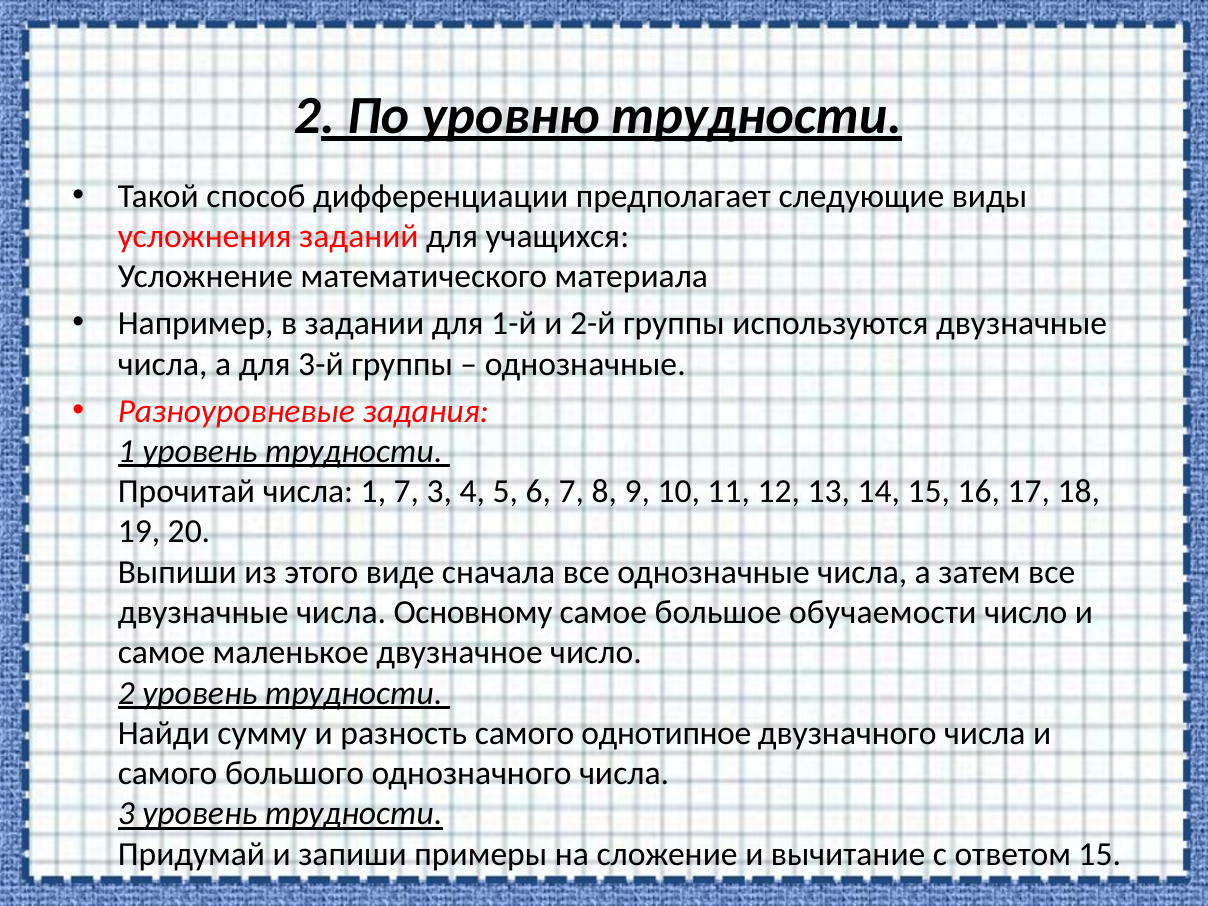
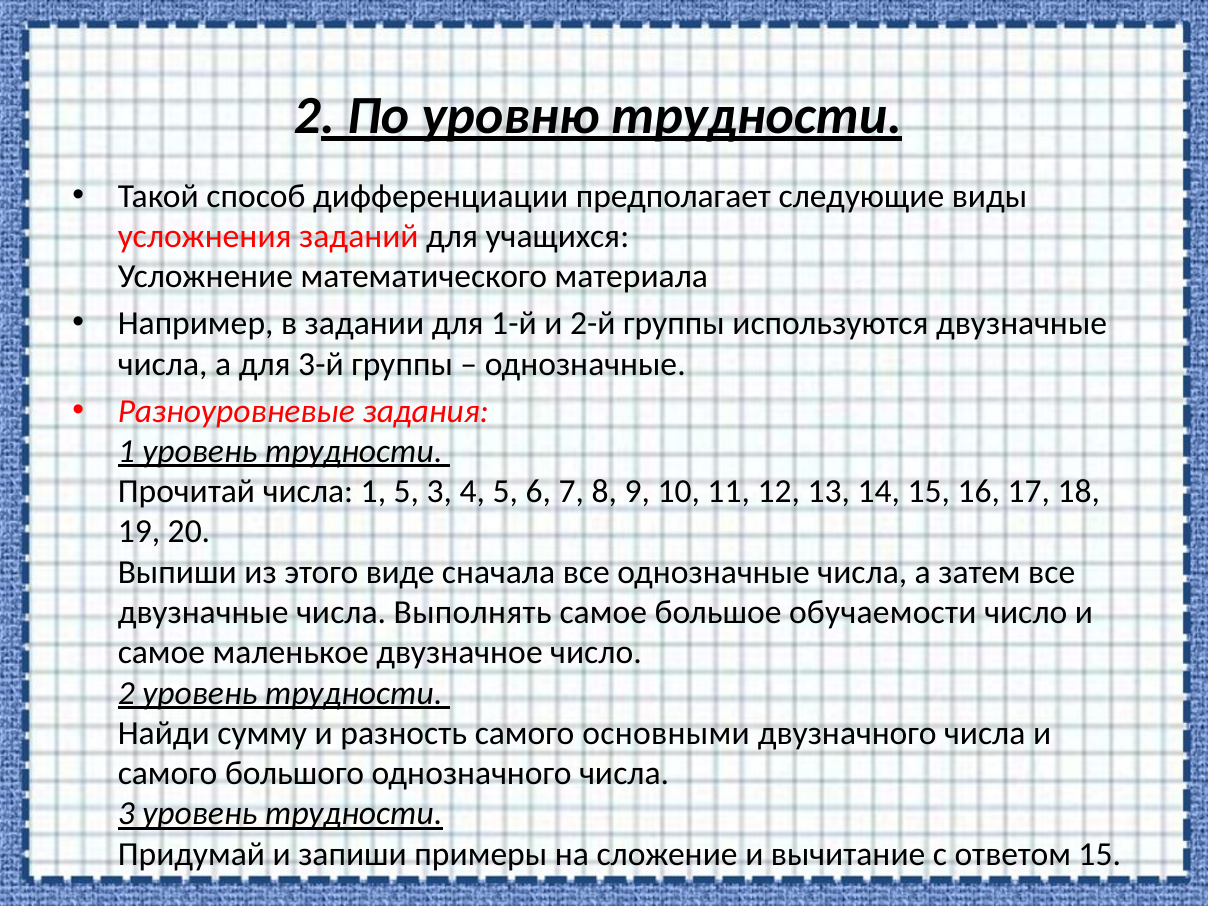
1 7: 7 -> 5 (406, 492)
Основному: Основному -> Выполнять (473, 612)
однотипное: однотипное -> основными (666, 733)
